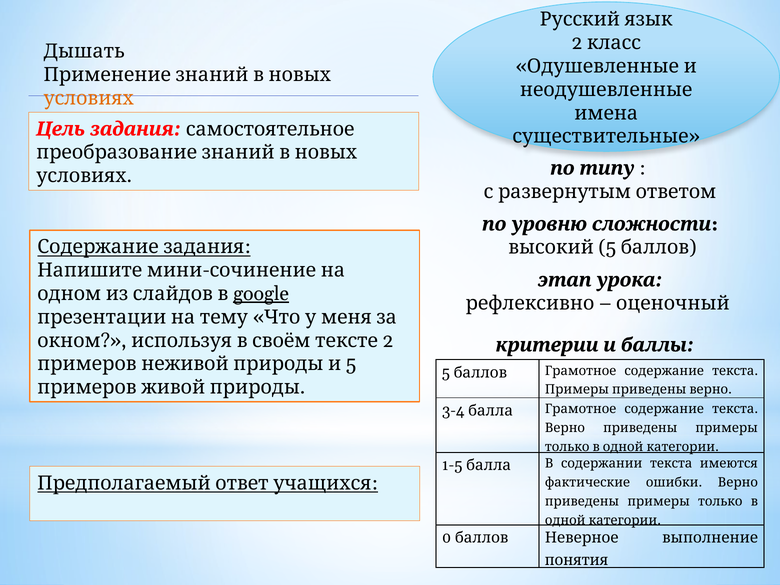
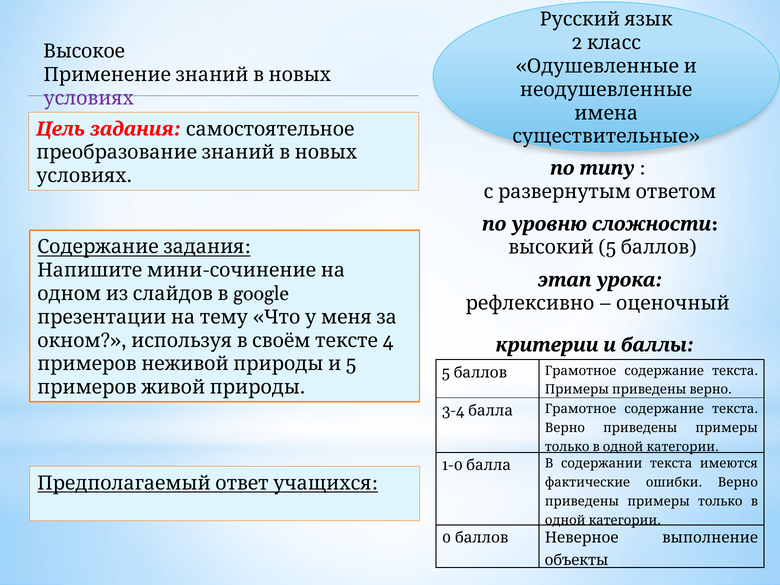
Дышать: Дышать -> Высокое (84, 51)
условиях colour: orange -> purple (89, 98)
google underline: present -> none (261, 294)
2: 2 -> 4 (388, 341)
1-5: 1-5 -> 1-0 (452, 465)
понятия: понятия -> объекты (577, 560)
